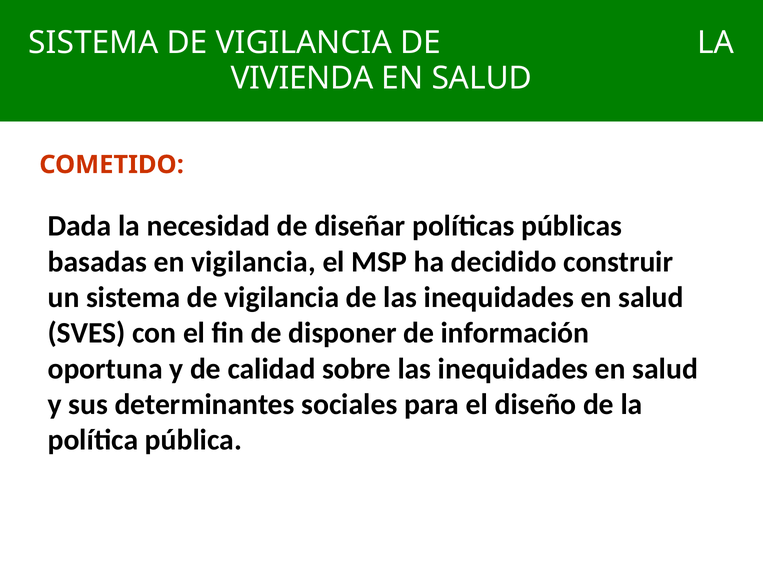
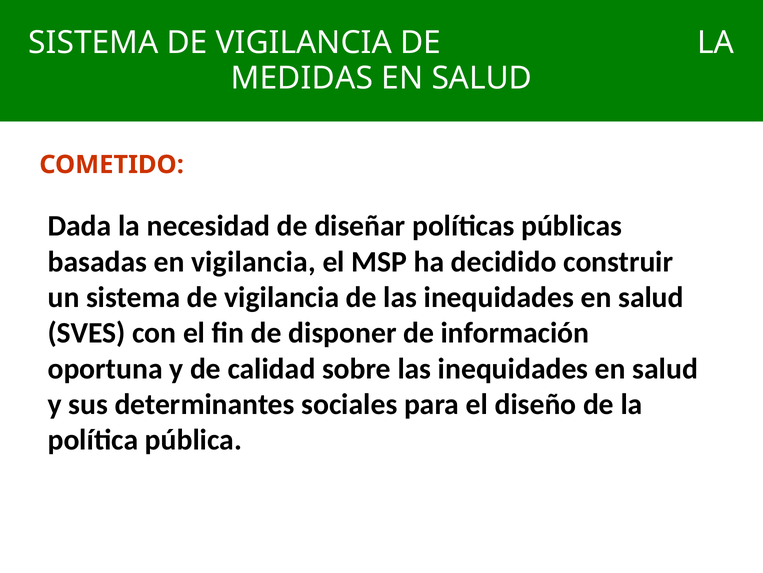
VIVIENDA: VIVIENDA -> MEDIDAS (302, 78)
